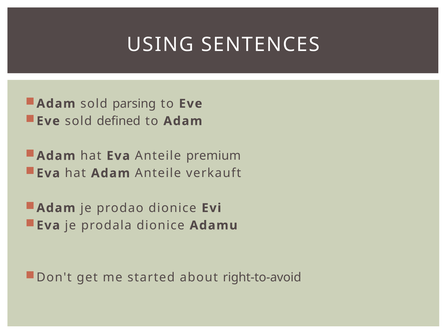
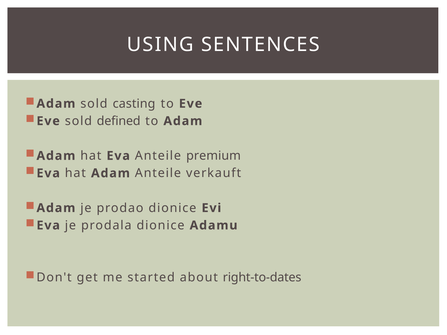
parsing: parsing -> casting (134, 104)
right-to-avoid: right-to-avoid -> right-to-dates (262, 278)
